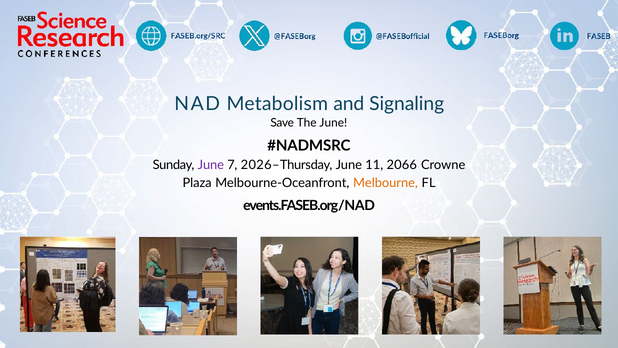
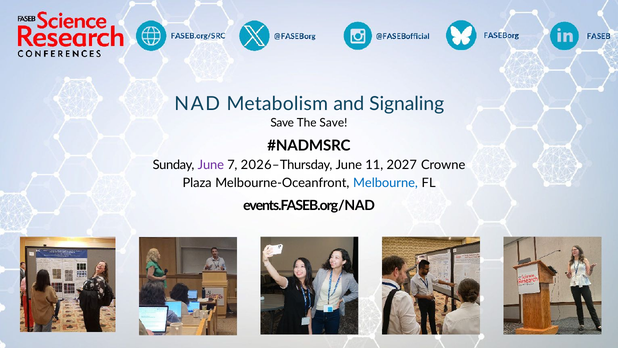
The June: June -> Save (333, 123)
2066: 2066 -> 2027 (402, 165)
Melbourne colour: orange -> blue (385, 183)
